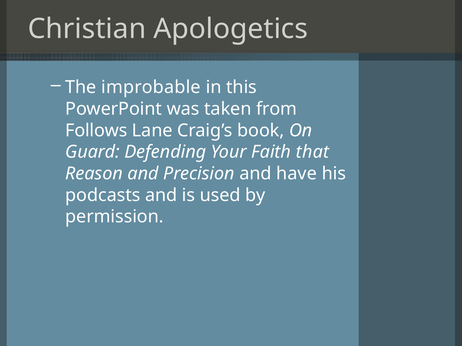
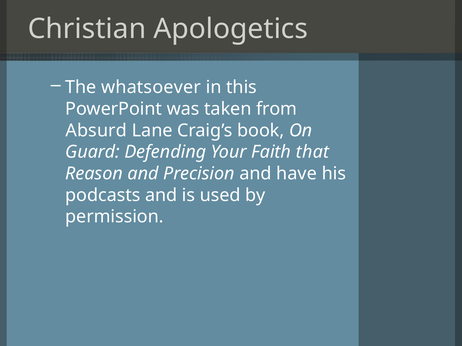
improbable: improbable -> whatsoever (151, 88)
Follows: Follows -> Absurd (96, 131)
